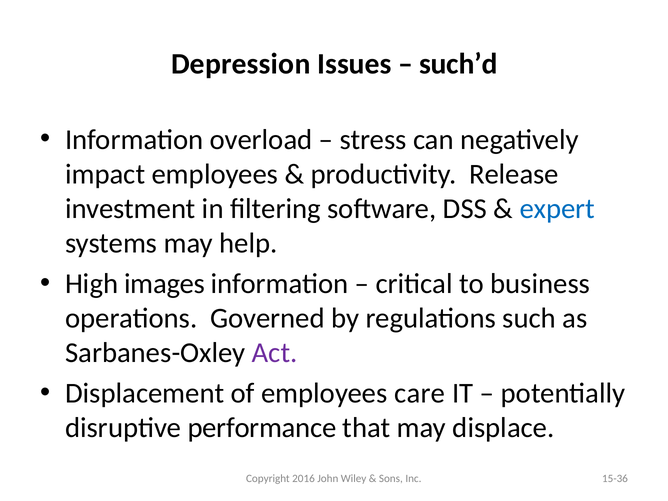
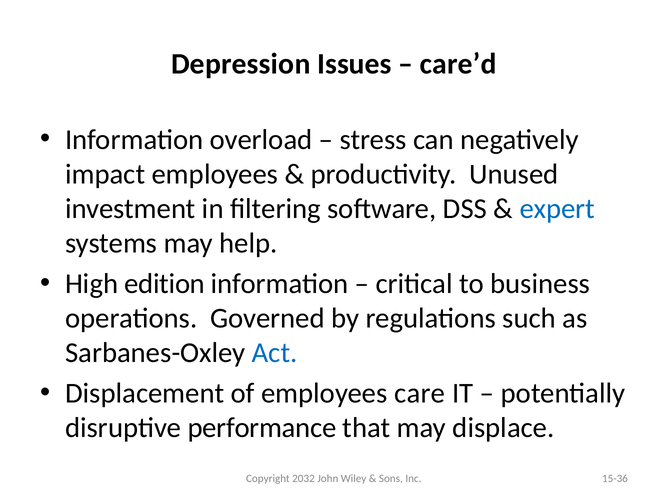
such’d: such’d -> care’d (458, 64)
Release: Release -> Unused (514, 174)
images: images -> edition (165, 284)
Act colour: purple -> blue (275, 353)
2016: 2016 -> 2032 (304, 478)
